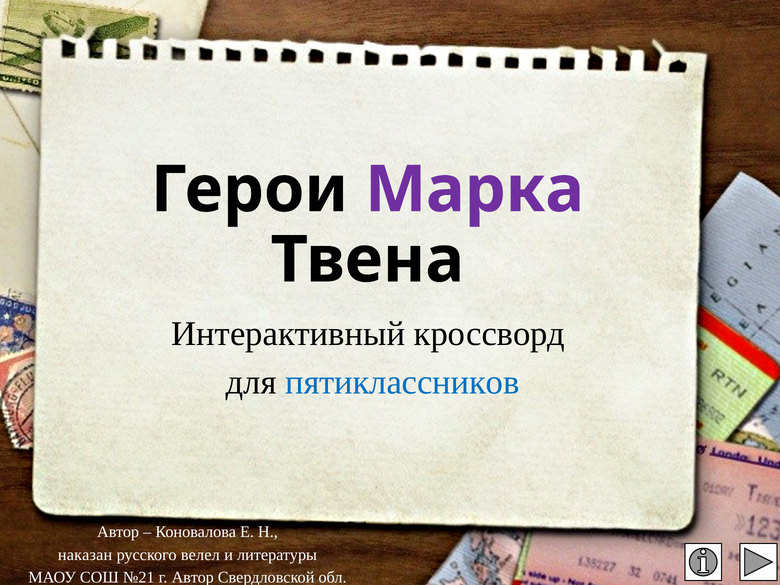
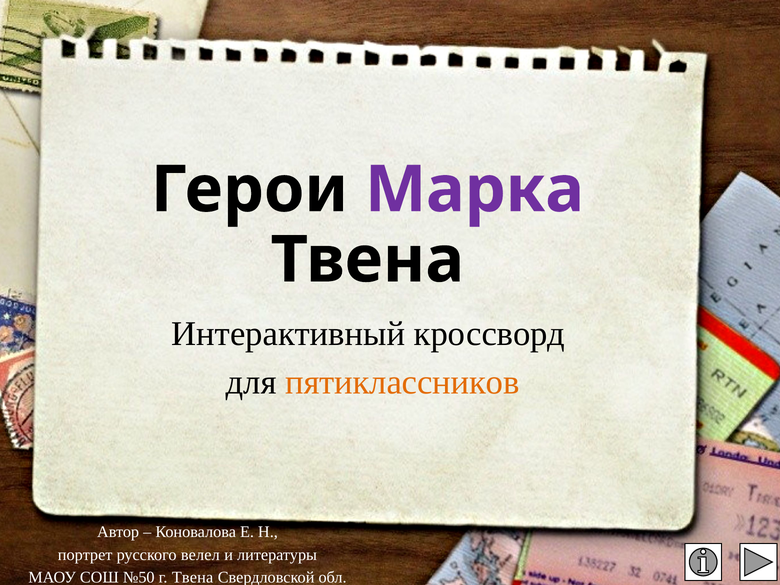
пятиклассников colour: blue -> orange (402, 382)
наказан: наказан -> портрет (85, 555)
№21: №21 -> №50 (139, 577)
г Автор: Автор -> Твена (193, 577)
